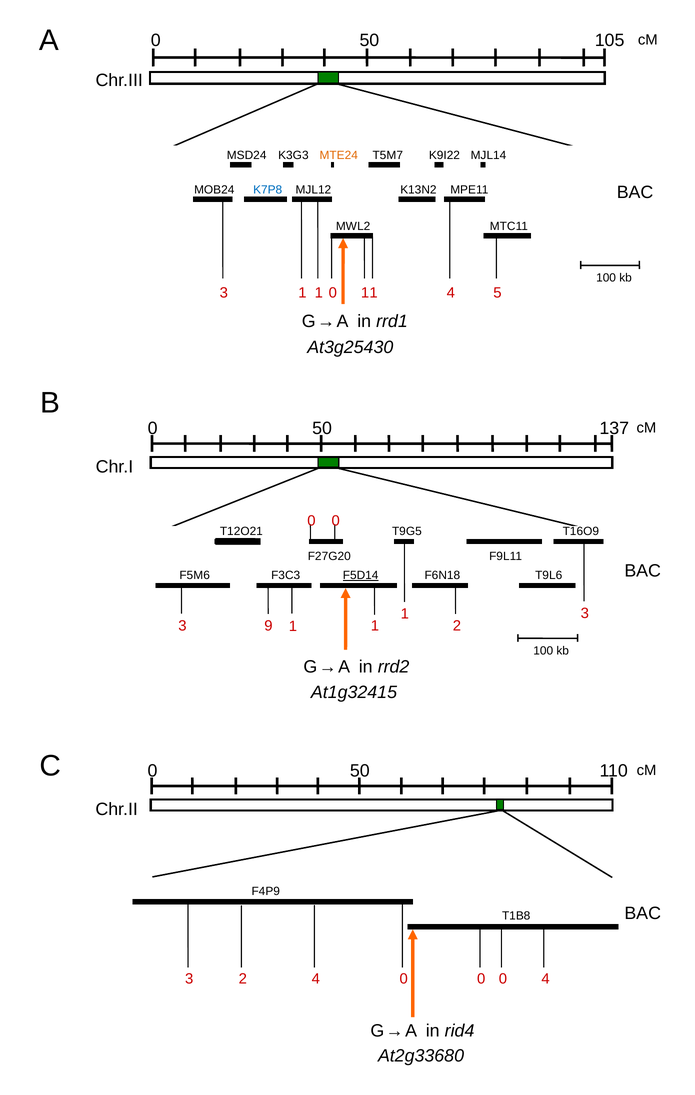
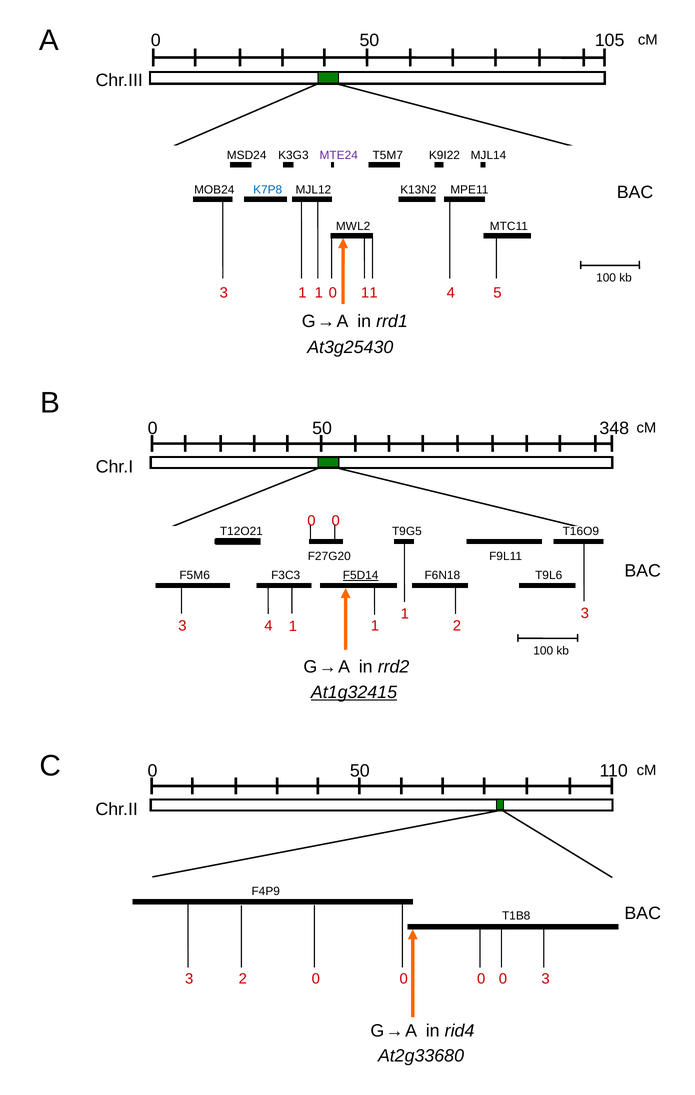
MTE24 colour: orange -> purple (339, 156)
137: 137 -> 348 (614, 428)
3 9: 9 -> 4 (268, 626)
At1g32415 underline: none -> present (354, 692)
2 4: 4 -> 0 (316, 979)
0 4: 4 -> 3 (546, 979)
